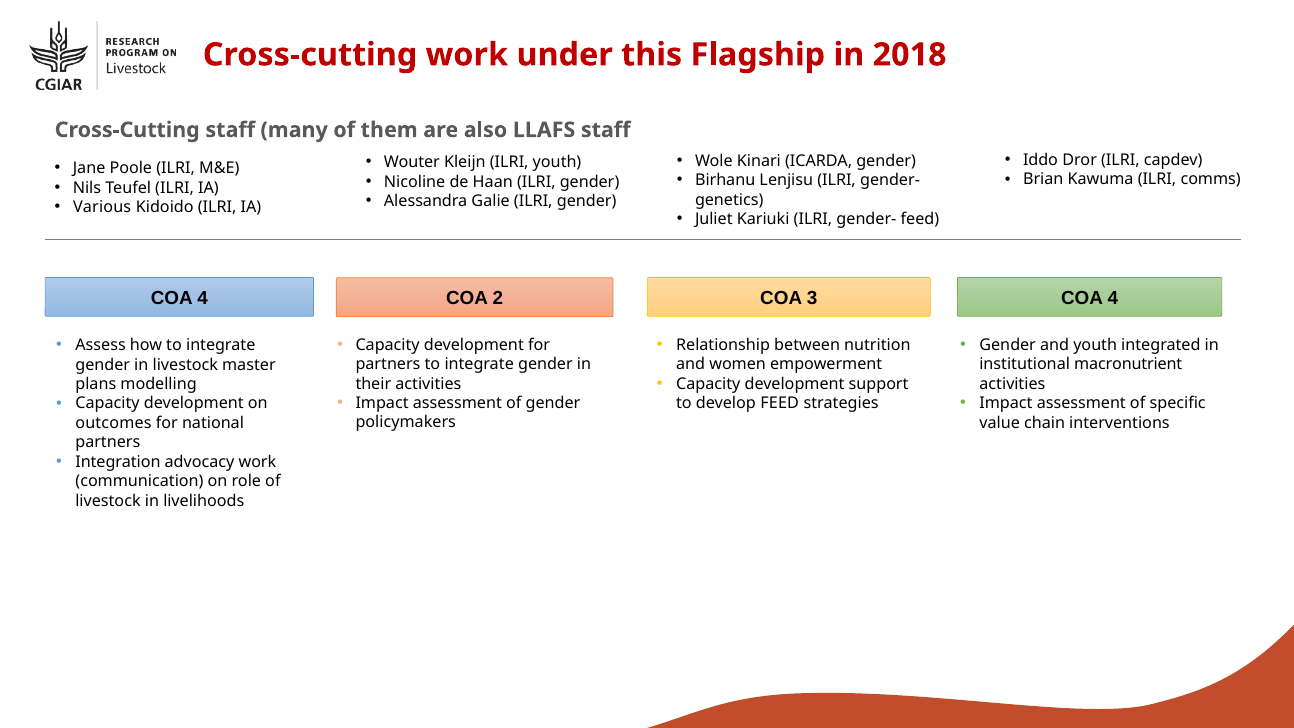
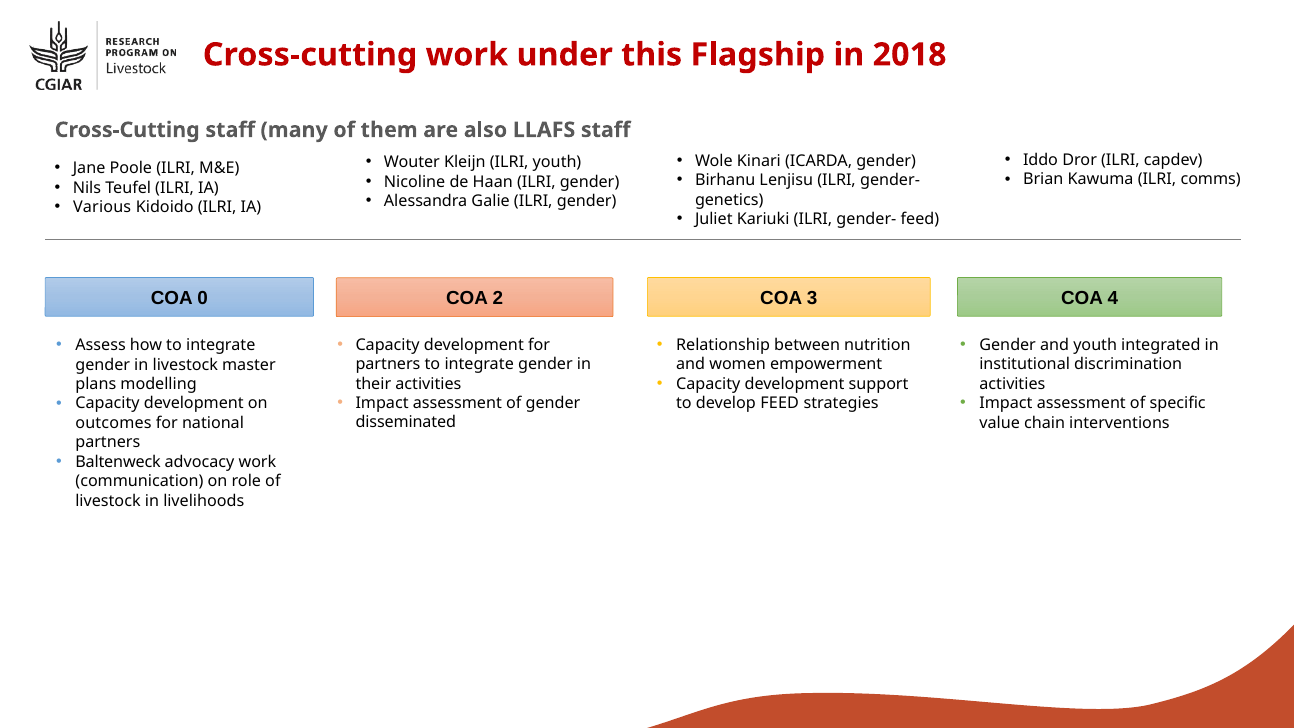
4: 4 -> 0 (203, 298)
macronutrient: macronutrient -> discrimination (1128, 365)
policymakers: policymakers -> disseminated (406, 423)
Integration: Integration -> Baltenweck (118, 462)
